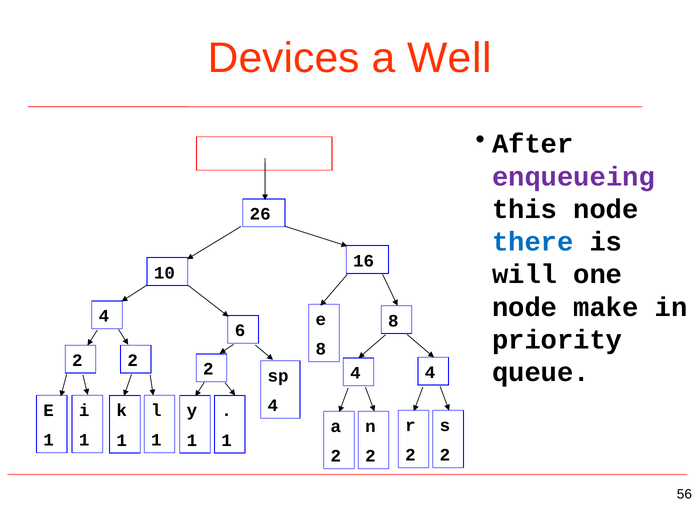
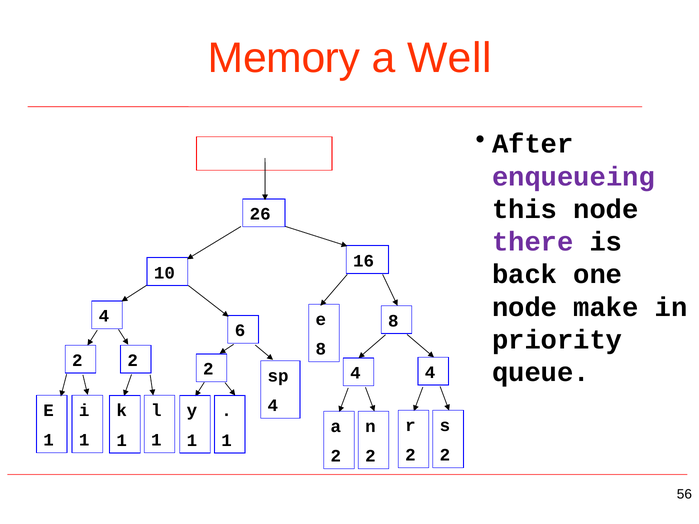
Devices: Devices -> Memory (284, 58)
there colour: blue -> purple (533, 242)
will: will -> back (525, 275)
